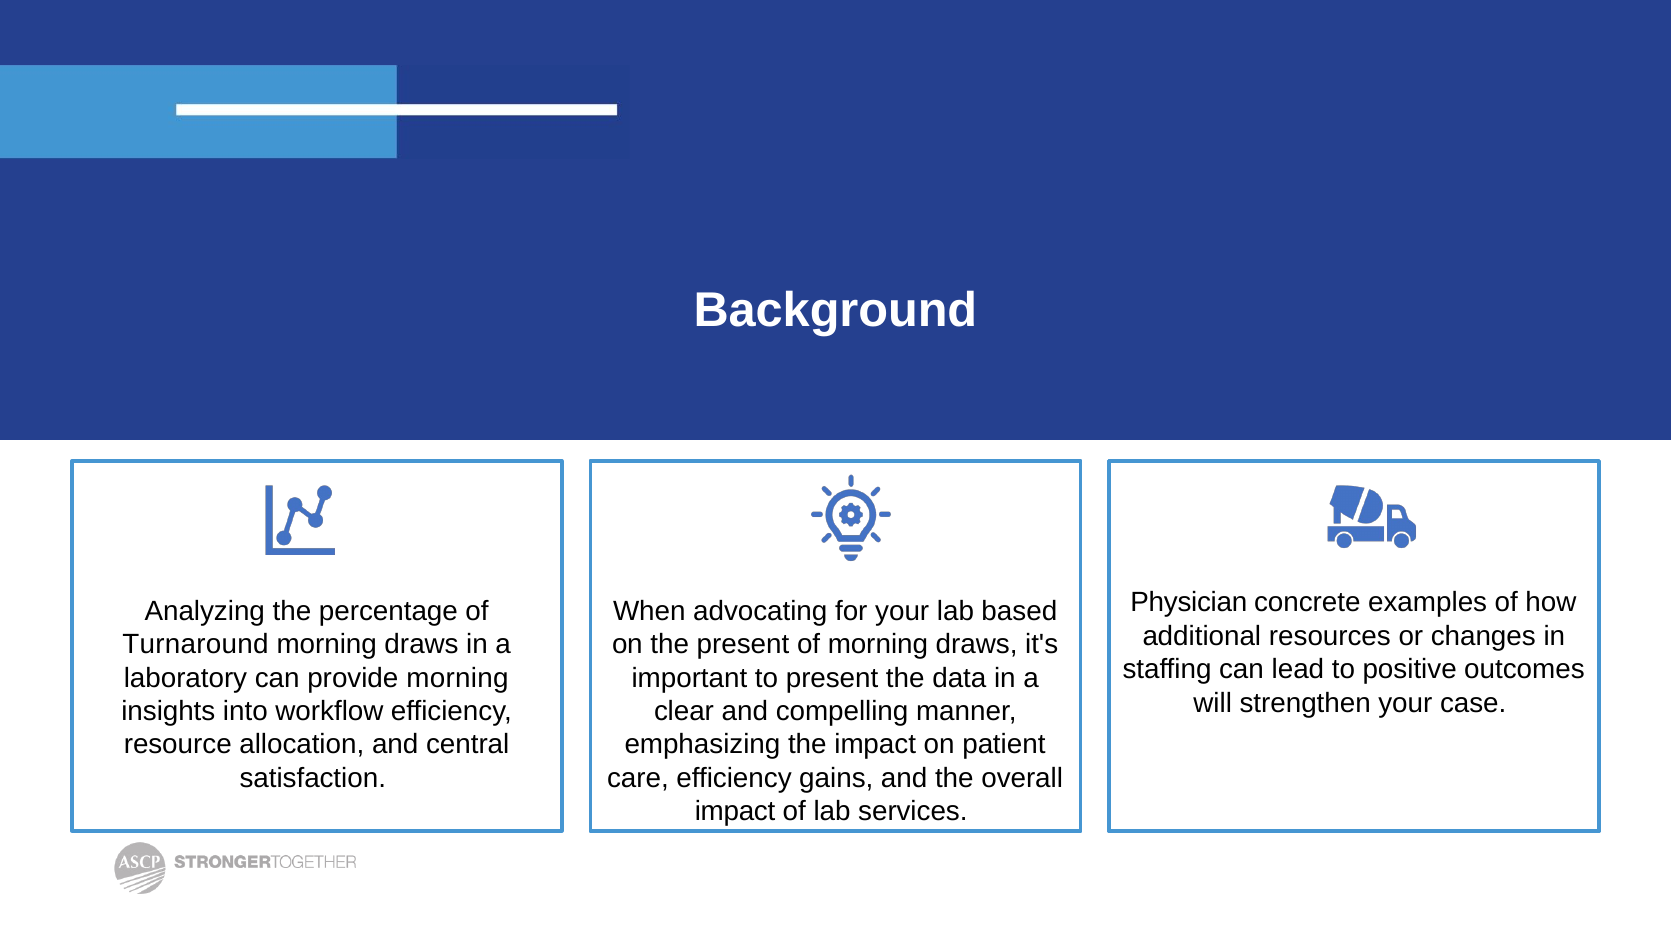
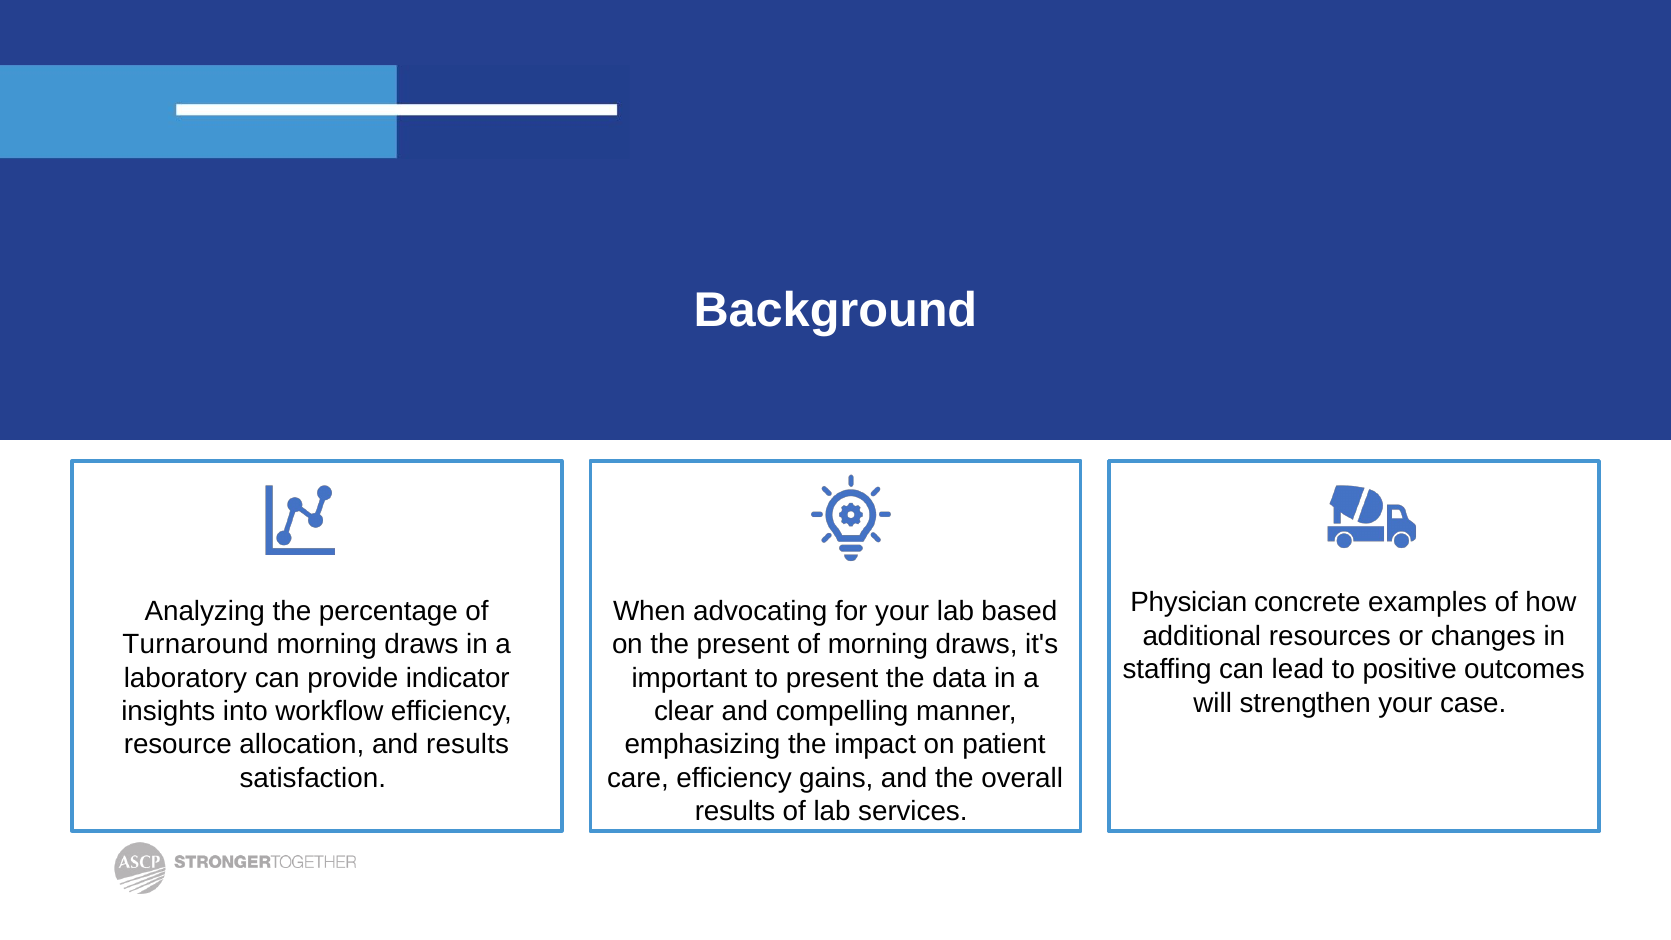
provide morning: morning -> indicator (458, 678)
and central: central -> results (468, 745)
impact: impact -> results (735, 812)
